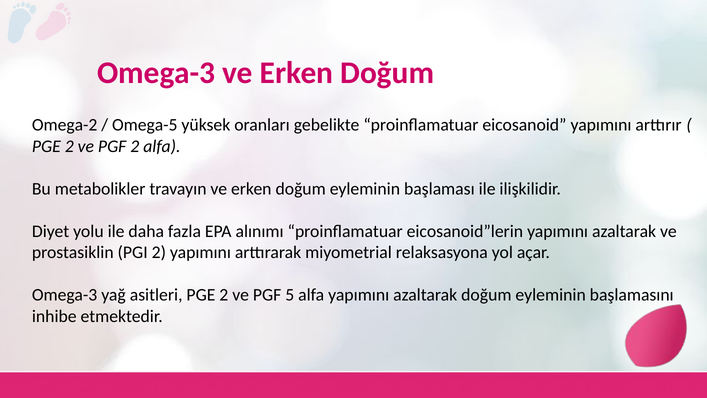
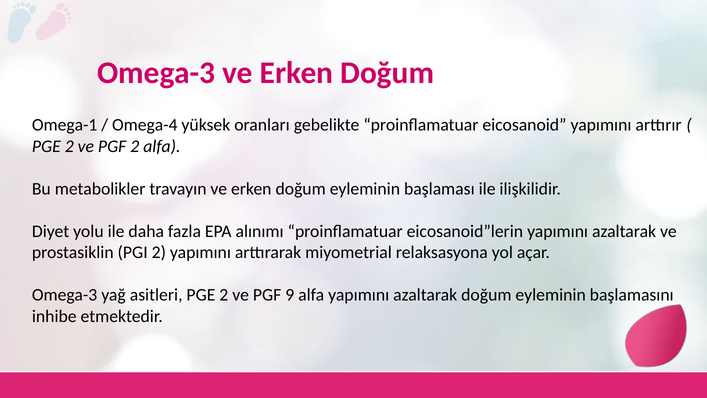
Omega-2: Omega-2 -> Omega-1 (65, 125)
Omega-5: Omega-5 -> Omega-4 (145, 125)
5: 5 -> 9 (290, 295)
